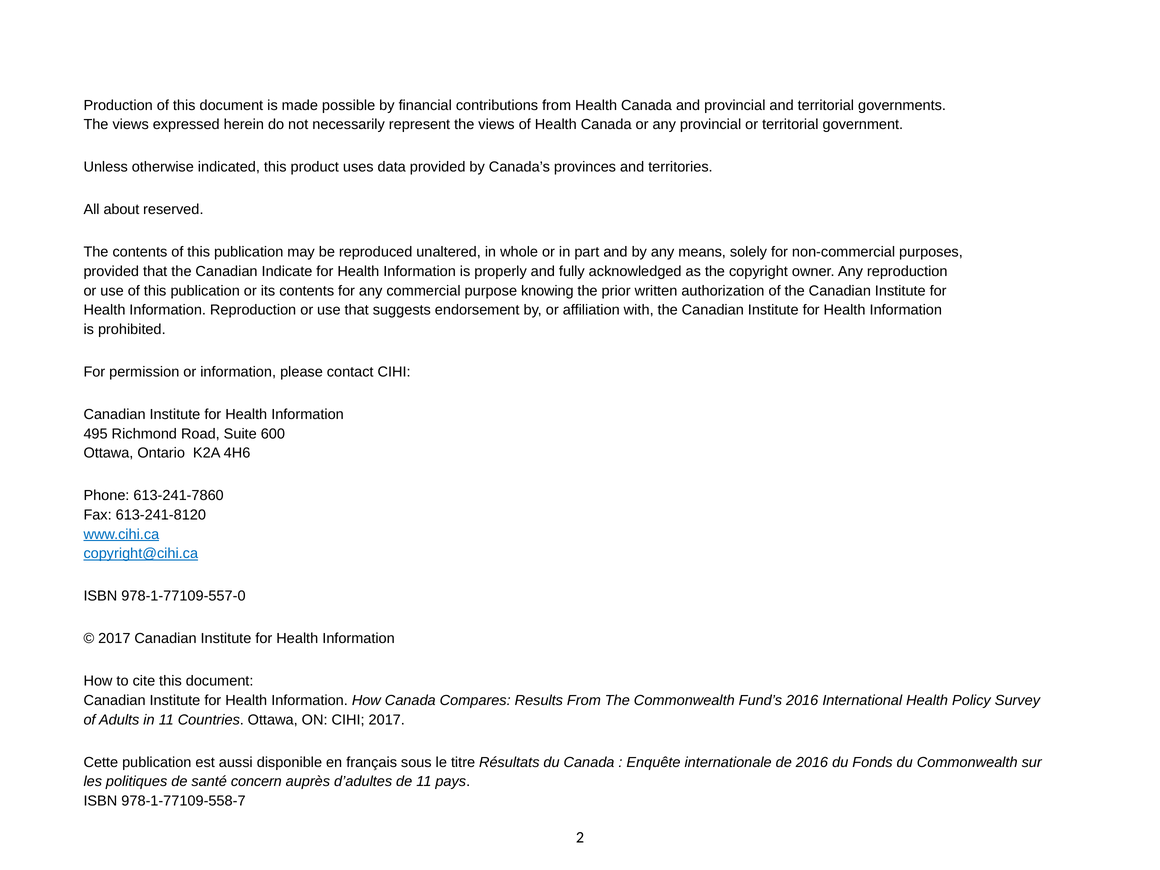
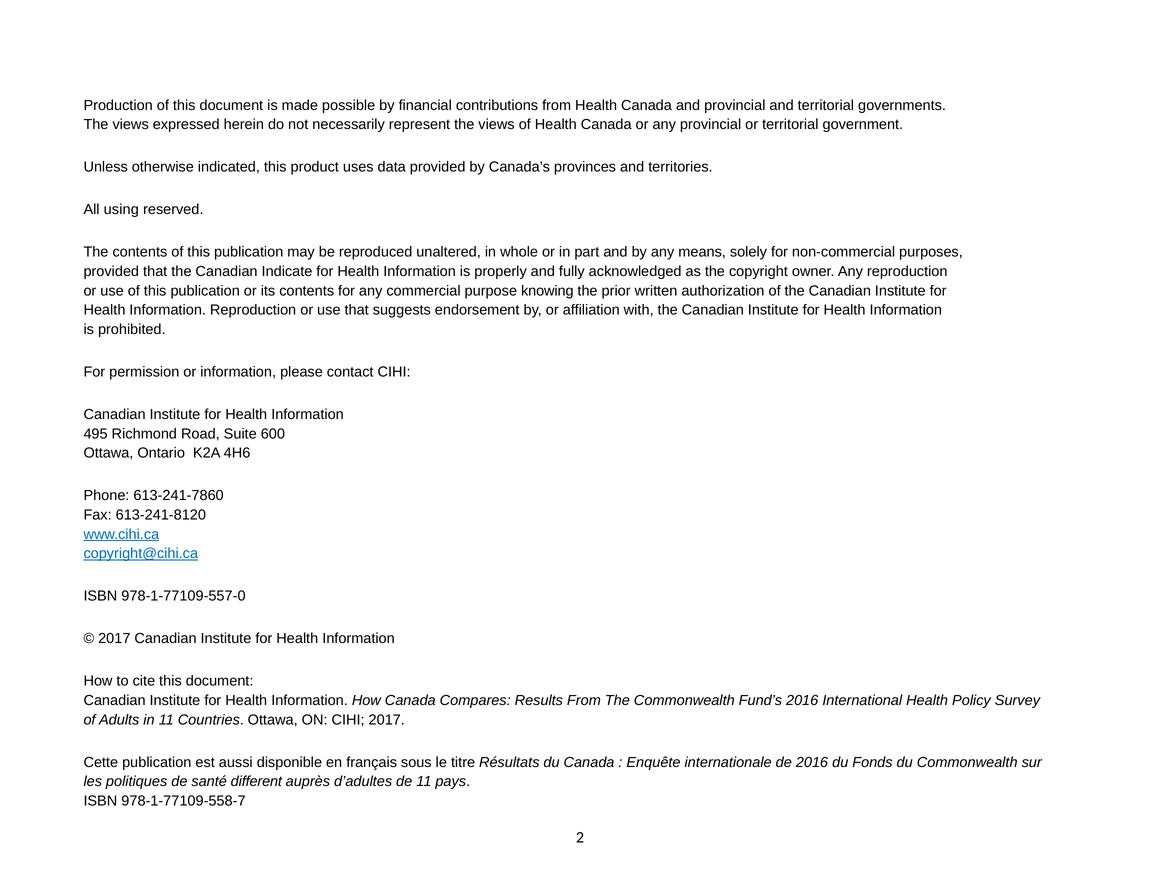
about: about -> using (121, 210)
concern: concern -> different (256, 782)
